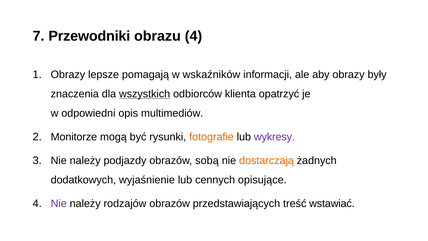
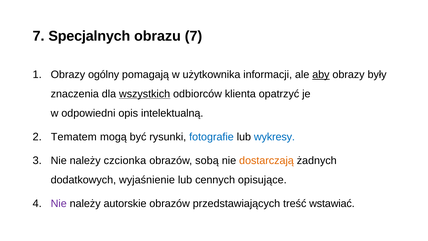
Przewodniki: Przewodniki -> Specjalnych (89, 36)
obrazu 4: 4 -> 7 (193, 36)
lepsze: lepsze -> ogólny (104, 75)
wskaźników: wskaźników -> użytkownika (212, 75)
aby underline: none -> present (321, 75)
multimediów: multimediów -> intelektualną (172, 113)
Monitorze: Monitorze -> Tematem (74, 137)
fotografie colour: orange -> blue (211, 137)
wykresy colour: purple -> blue (274, 137)
podjazdy: podjazdy -> czcionka (125, 161)
rodzajów: rodzajów -> autorskie (125, 203)
